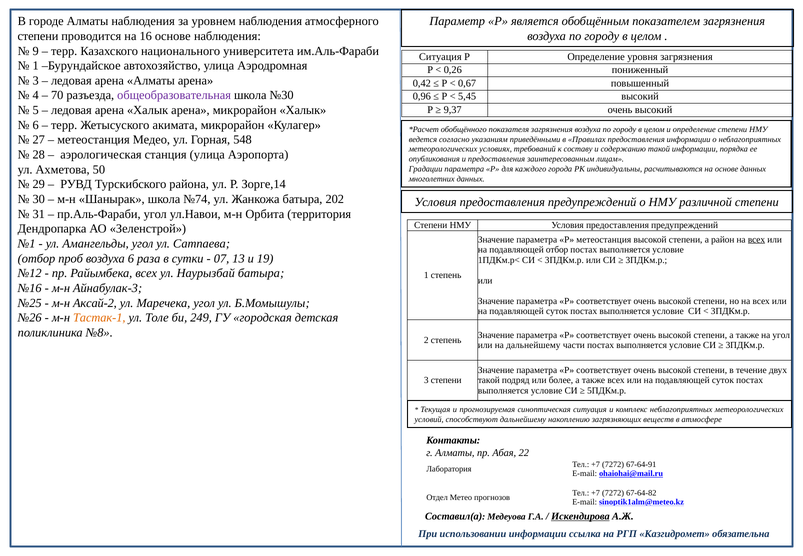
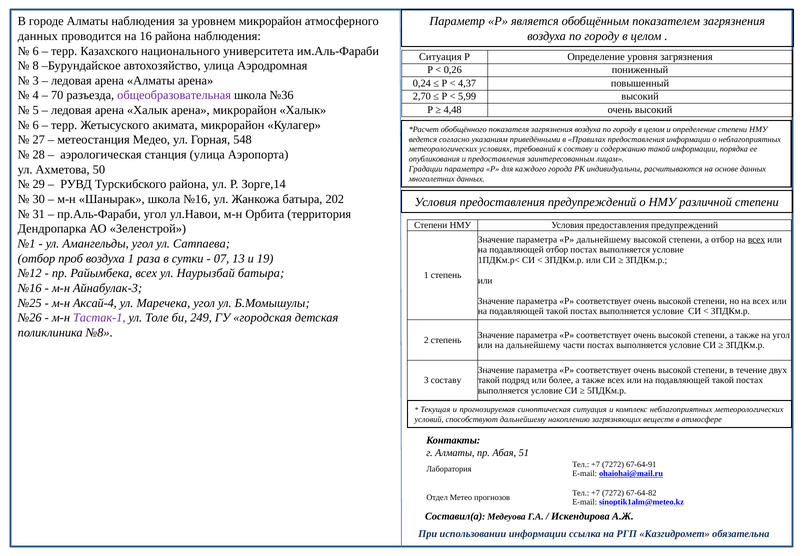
уровнем наблюдения: наблюдения -> микрорайон (270, 21)
степени: степени -> данных (38, 36)
16 основе: основе -> района (173, 36)
9: 9 -> 6 (36, 51)
1: 1 -> 8 (36, 66)
0,42: 0,42 -> 0,24 (422, 83)
0,67: 0,67 -> 4,37 (467, 83)
№30: №30 -> №36 (282, 95)
0,96: 0,96 -> 2,70 (422, 97)
5,45: 5,45 -> 5,99 (467, 97)
9,37: 9,37 -> 4,48 (453, 110)
школа №74: №74 -> №16 (197, 199)
Р метеостанция: метеостанция -> дальнейшему (604, 239)
а район: район -> отбор (723, 239)
воздуха 6: 6 -> 1 (131, 258)
Аксай-2: Аксай-2 -> Аксай-4 (95, 303)
суток: суток -> такой (557, 311)
Тастак-1 colour: orange -> purple (99, 318)
3 степени: степени -> составу (446, 380)
суток: суток -> такой (723, 380)
22: 22 -> 51 (524, 453)
Искендирова underline: present -> none (580, 516)
